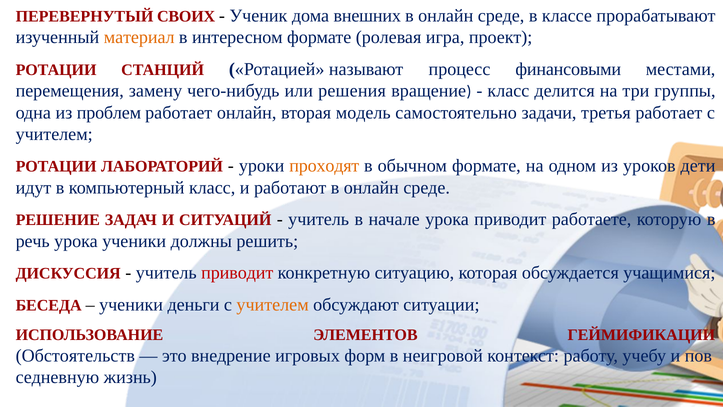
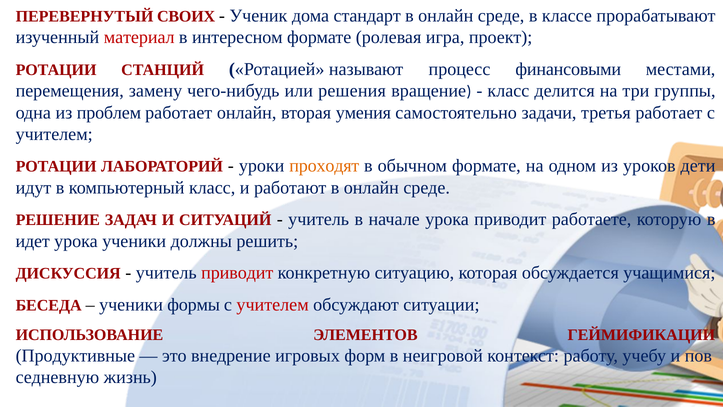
внешних: внешних -> стандарт (367, 16)
материал colour: orange -> red (139, 37)
модель: модель -> умения (363, 112)
речь: речь -> идет (33, 241)
деньги: деньги -> формы (194, 304)
учителем colour: orange -> red (273, 304)
Обстоятельств: Обстоятельств -> Продуктивные (75, 356)
